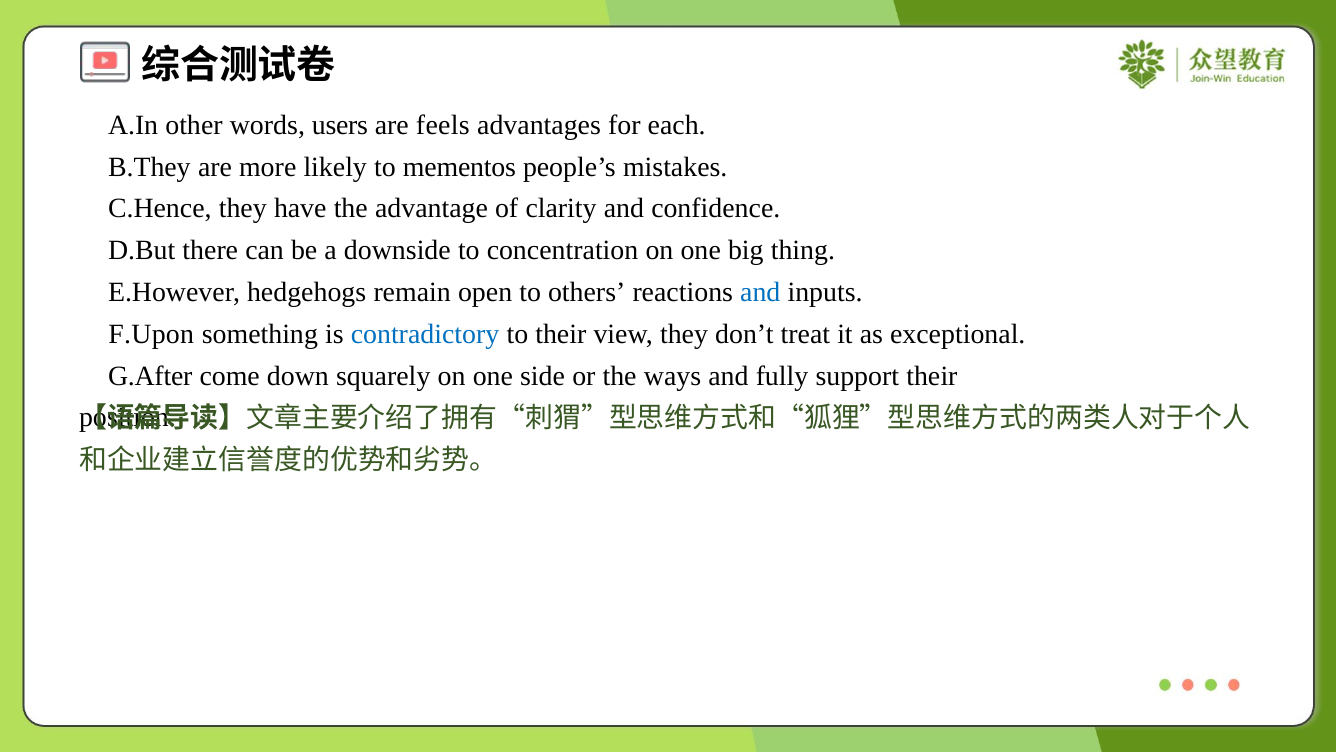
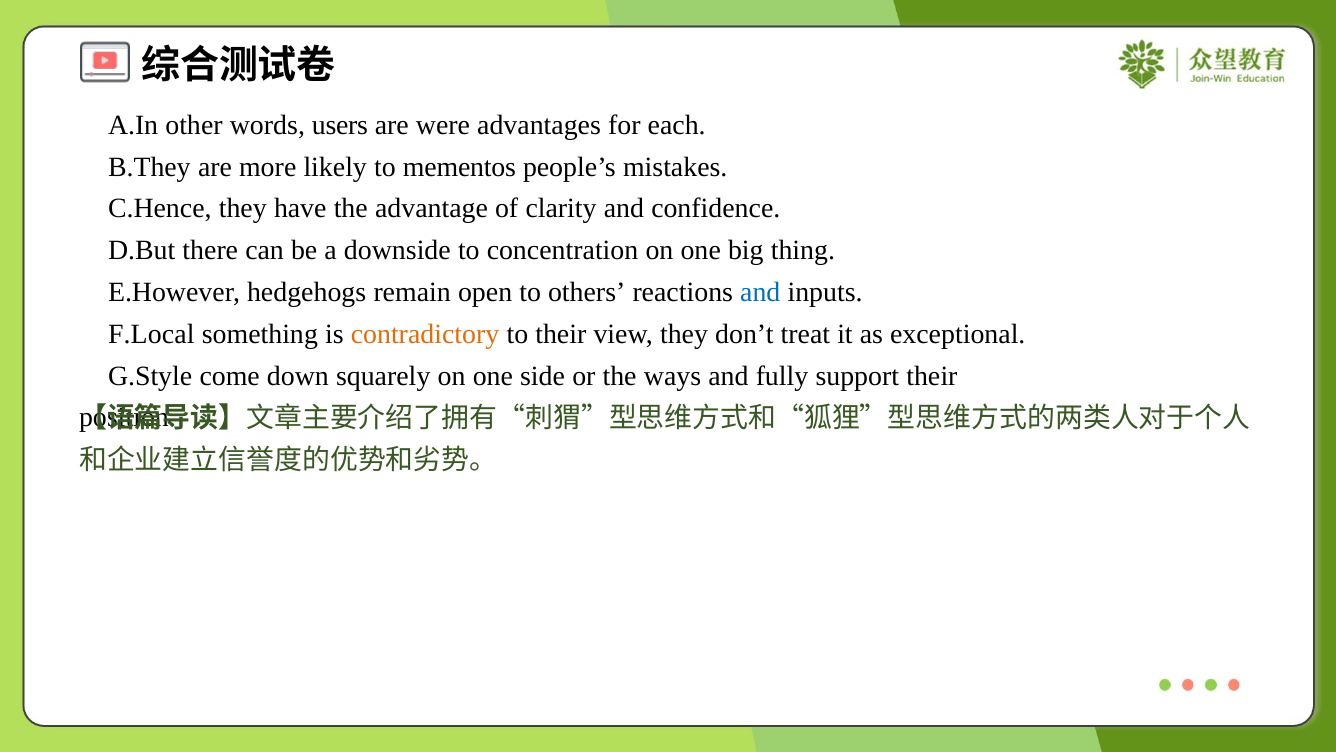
feels: feels -> were (443, 125)
F.Upon: F.Upon -> F.Local (151, 334)
contradictory colour: blue -> orange (425, 334)
G.After: G.After -> G.Style (150, 376)
